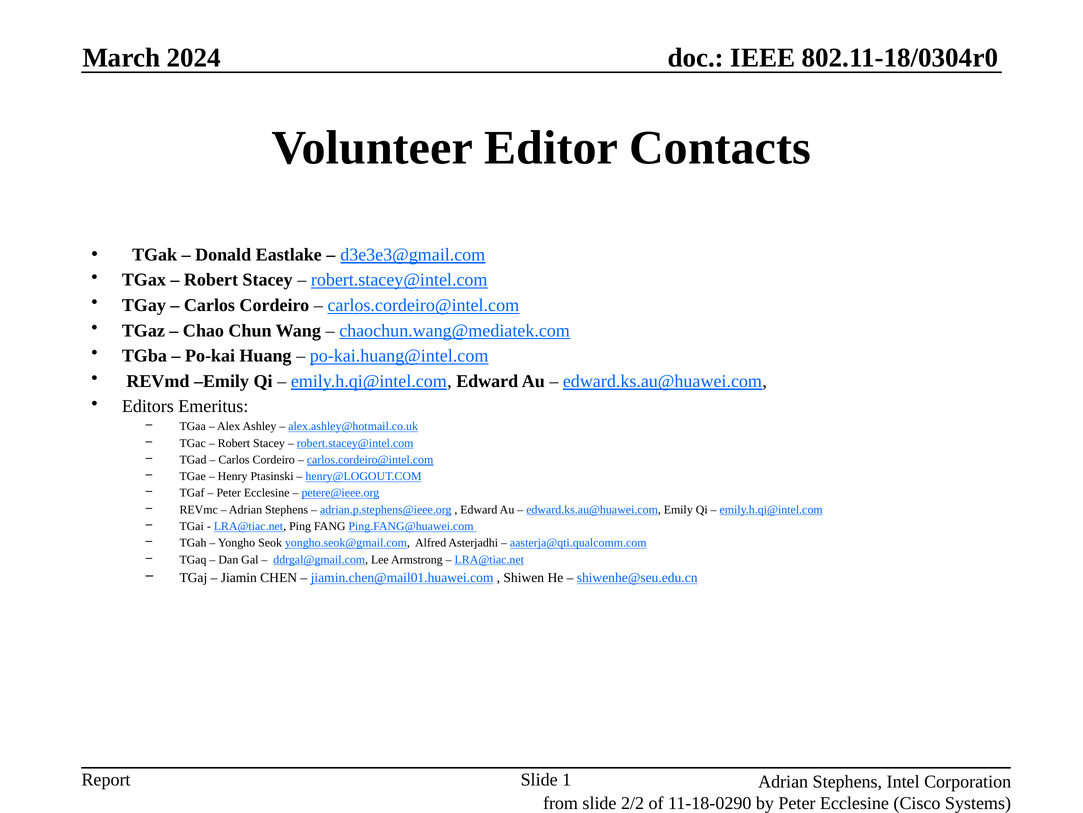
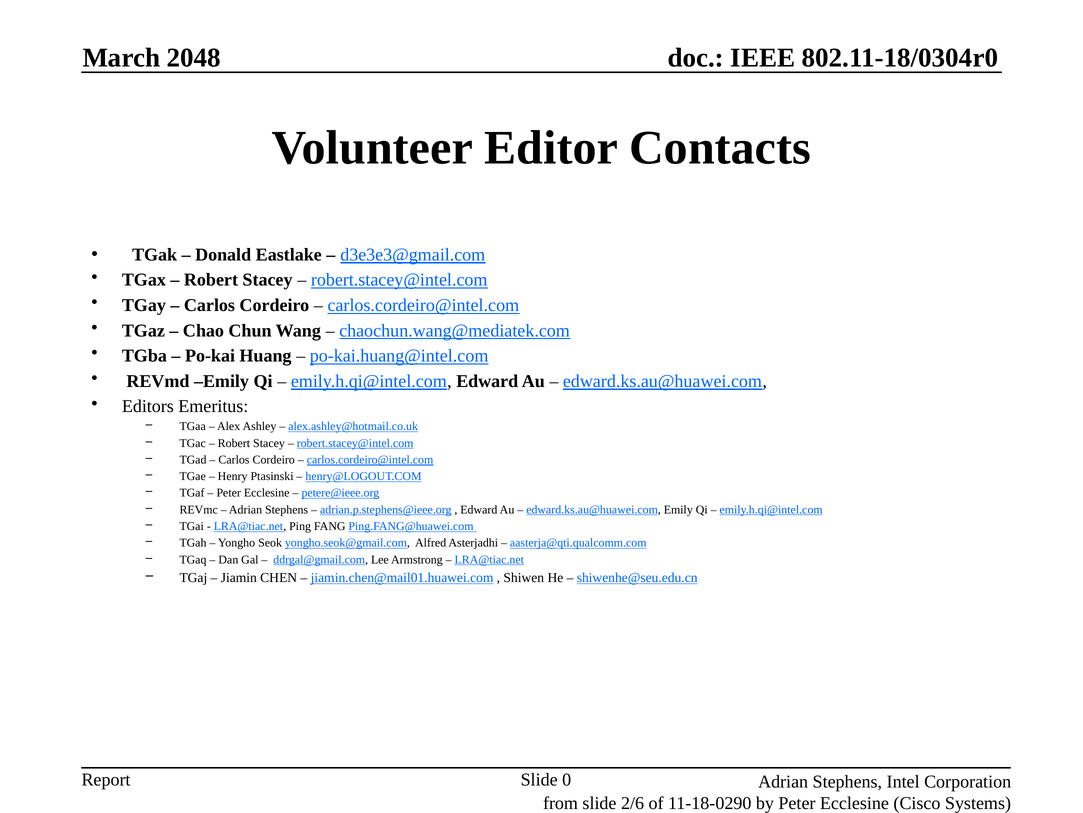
2024: 2024 -> 2048 (194, 58)
1: 1 -> 0 (567, 779)
2/2: 2/2 -> 2/6 (633, 803)
